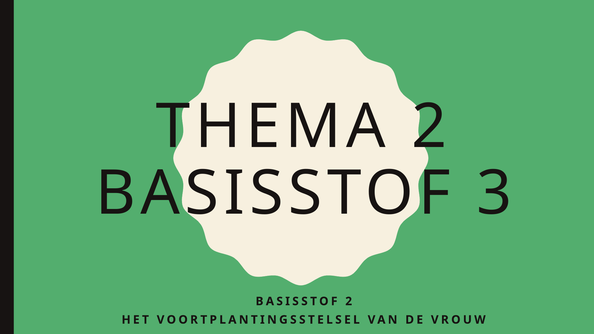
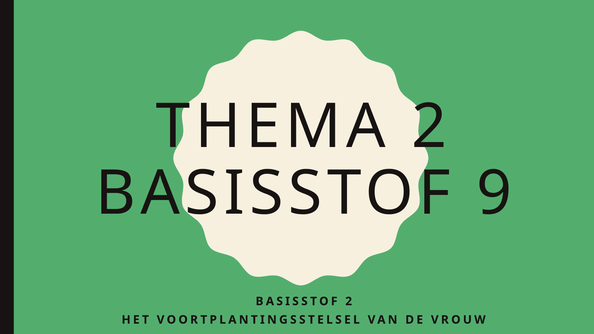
3: 3 -> 9 (494, 194)
